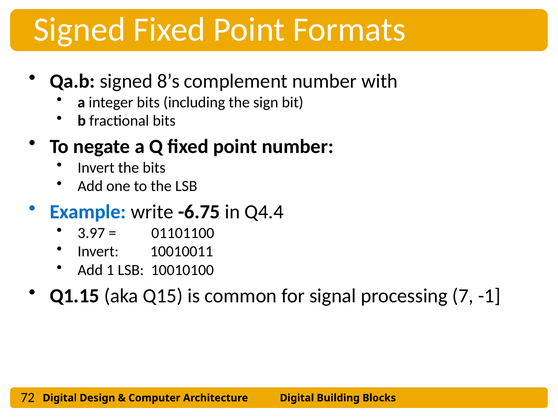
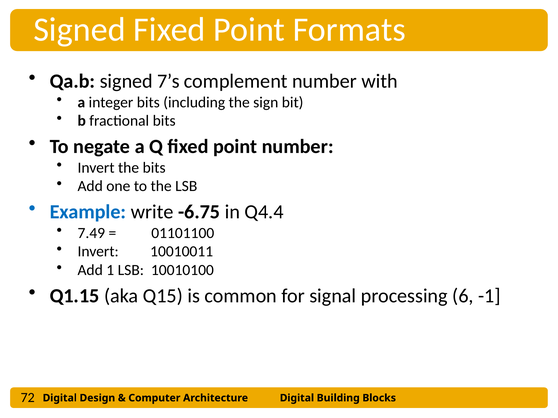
8’s: 8’s -> 7’s (168, 81)
3.97: 3.97 -> 7.49 (91, 233)
7: 7 -> 6 (463, 296)
